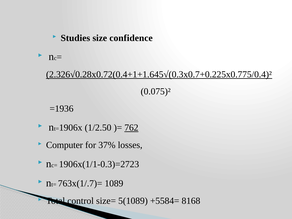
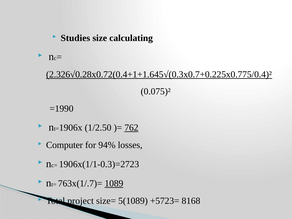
confidence: confidence -> calculating (131, 38)
=1936: =1936 -> =1990 (62, 109)
37%: 37% -> 94% (107, 145)
1089 underline: none -> present (114, 184)
control: control -> project (81, 201)
+5584=: +5584= -> +5723= (165, 201)
